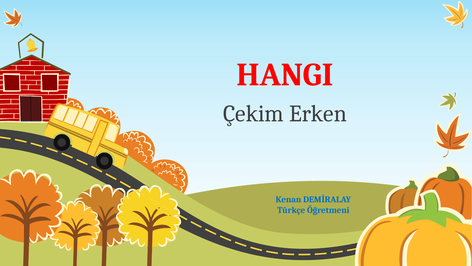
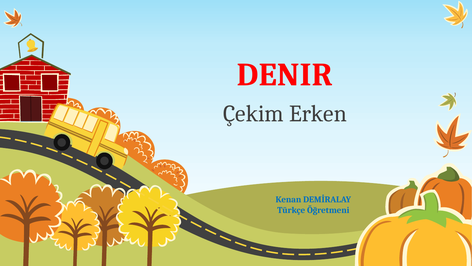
HANGI: HANGI -> DENIR (285, 75)
